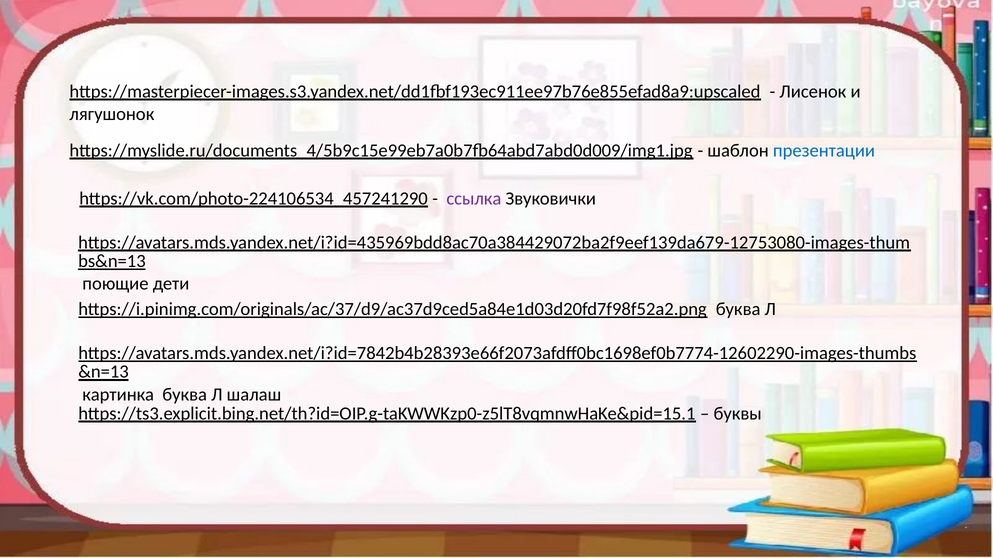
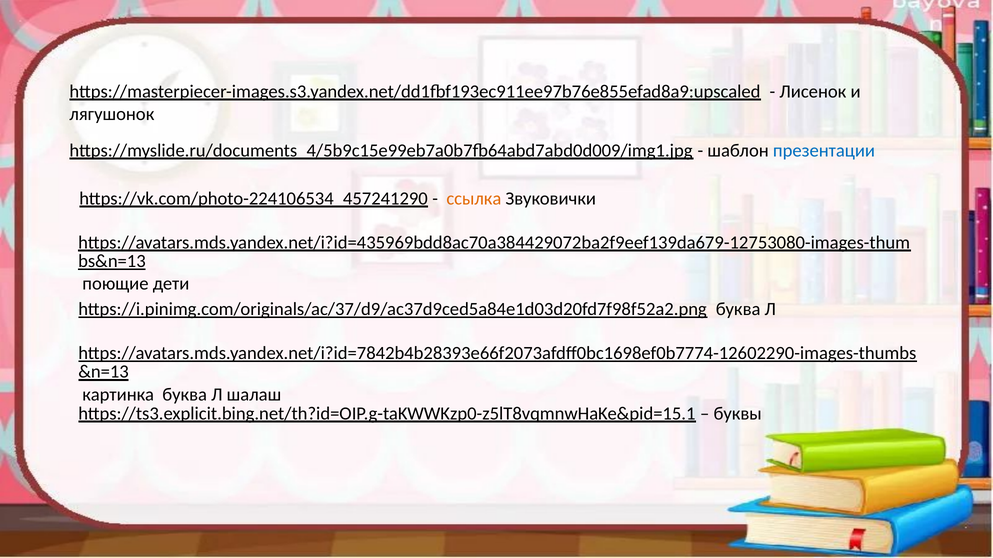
ссылка colour: purple -> orange (474, 199)
